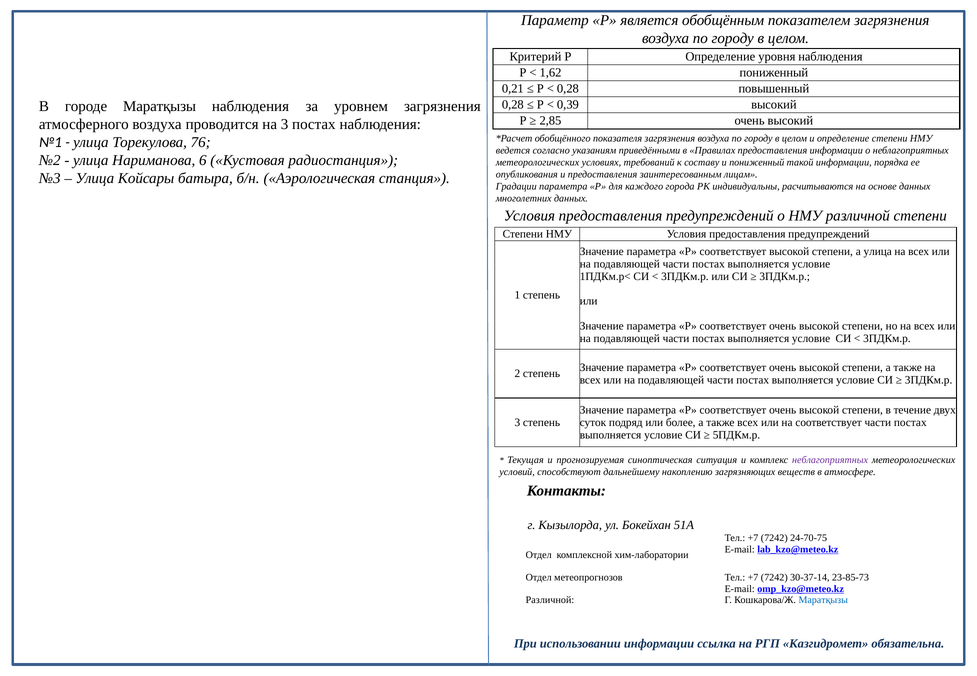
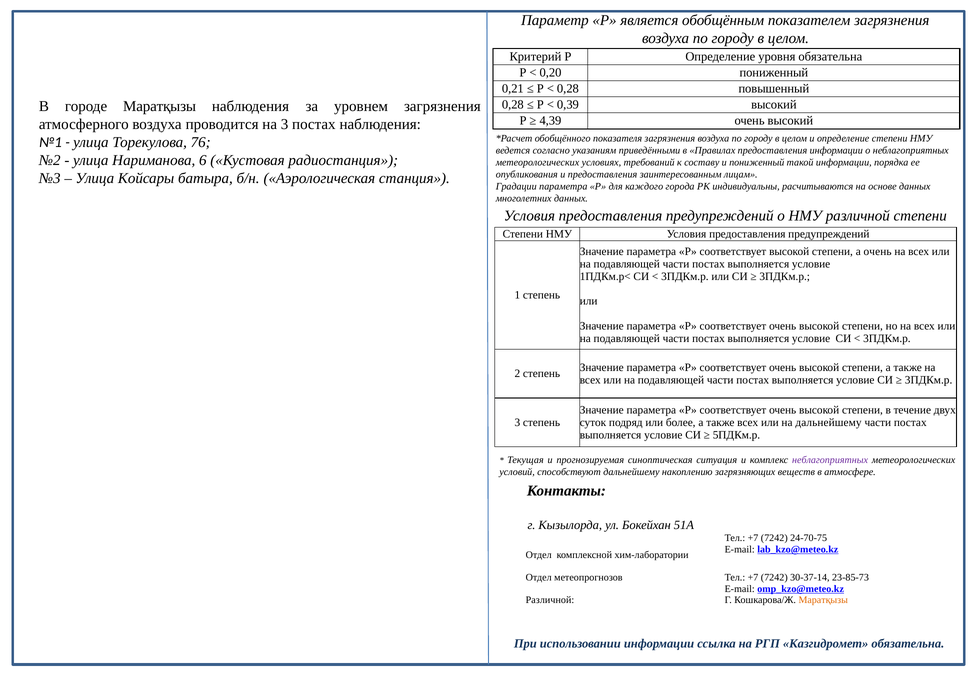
уровня наблюдения: наблюдения -> обязательна (830, 56)
1,62: 1,62 -> 0,20 (551, 73)
2,85: 2,85 -> 4,39 (550, 121)
а улица: улица -> очень (878, 251)
на соответствует: соответствует -> дальнейшему (829, 423)
Маратқызы colour: blue -> orange (823, 600)
